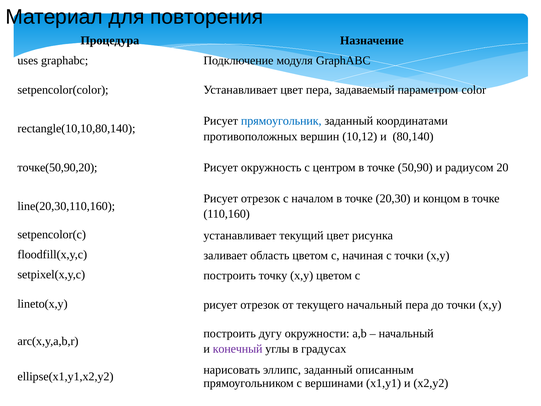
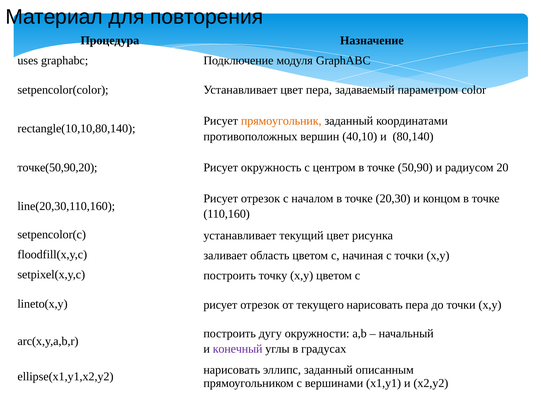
прямоугольник colour: blue -> orange (281, 121)
10,12: 10,12 -> 40,10 (360, 136)
текущего начальный: начальный -> нарисовать (375, 305)
